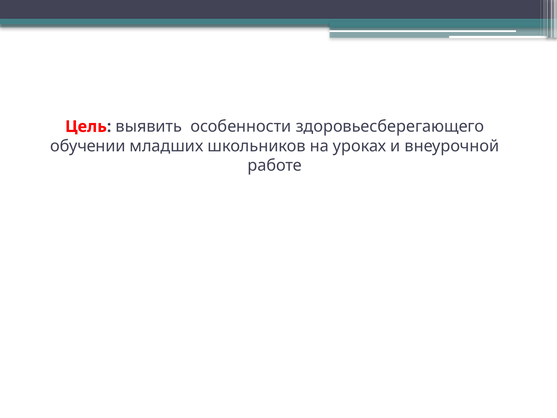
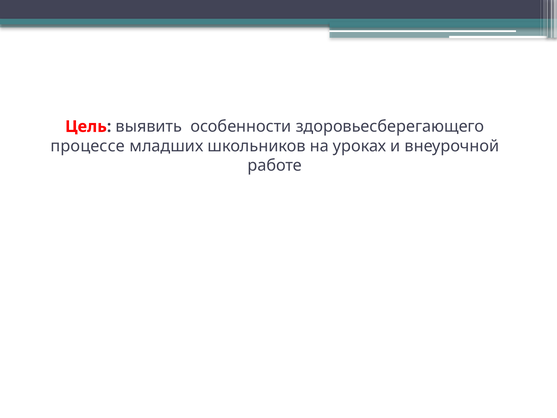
обучении: обучении -> процессе (88, 146)
